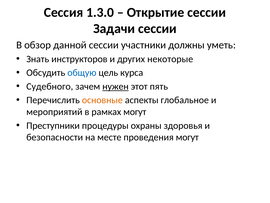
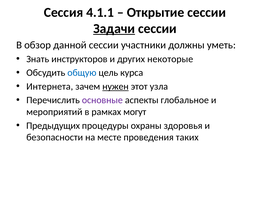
1.3.0: 1.3.0 -> 4.1.1 (100, 12)
Задачи underline: none -> present (114, 29)
Судебного: Судебного -> Интернета (50, 86)
пять: пять -> узла (159, 86)
основные colour: orange -> purple (102, 100)
Преступники: Преступники -> Предыдущих (53, 125)
проведения могут: могут -> таких (187, 137)
